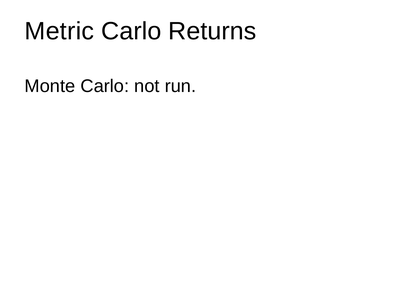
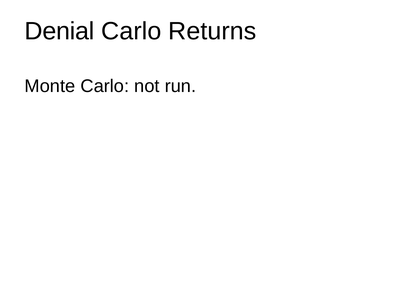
Metric: Metric -> Denial (60, 31)
